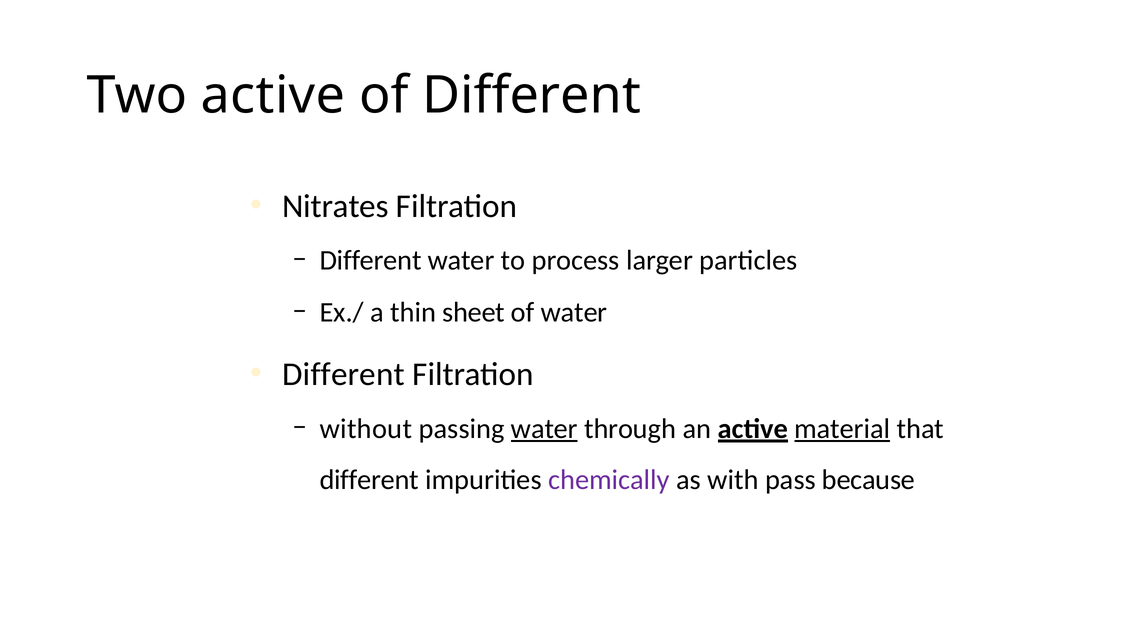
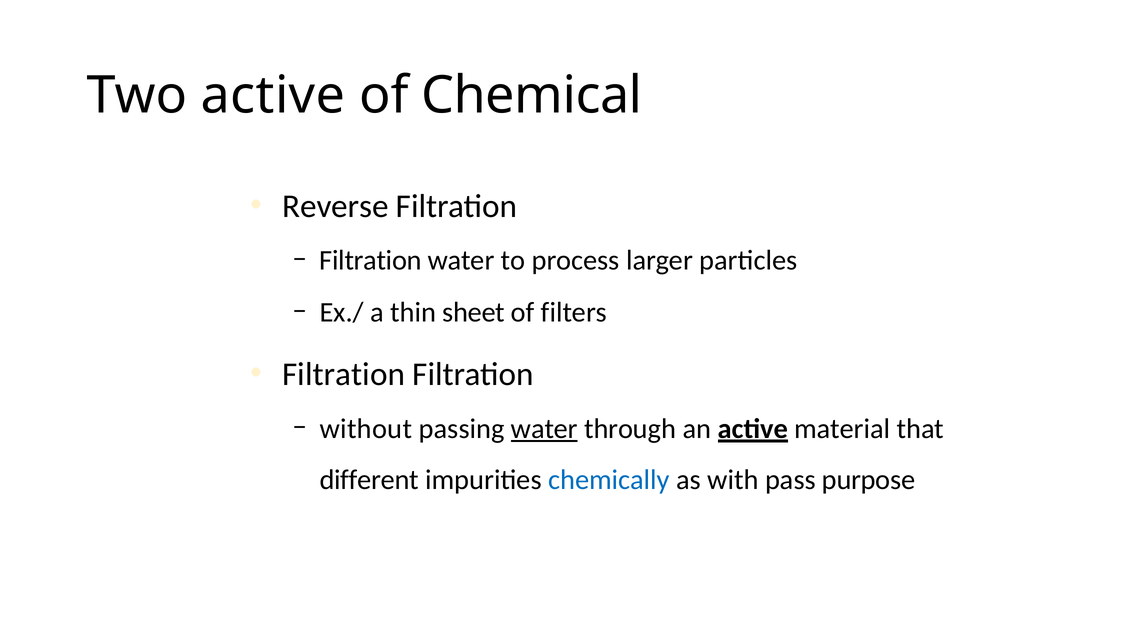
of Different: Different -> Chemical (532, 96)
Nitrates: Nitrates -> Reverse (335, 206)
Different: Different -> Filtration (371, 261)
of water: water -> filters (574, 312)
Different: Different -> Filtration (344, 374)
material underline: present -> none (842, 429)
chemically colour: purple -> blue (609, 480)
because: because -> purpose (869, 480)
